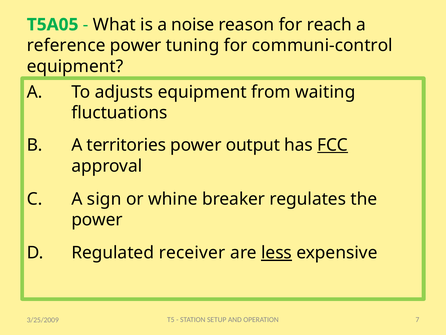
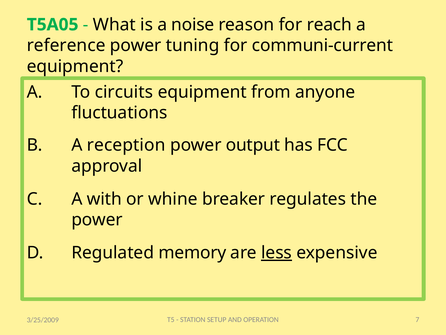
communi-control: communi-control -> communi-current (322, 45)
adjusts: adjusts -> circuits (124, 92)
waiting: waiting -> anyone (325, 92)
territories: territories -> reception (126, 145)
FCC underline: present -> none (333, 145)
sign: sign -> with (104, 199)
receiver: receiver -> memory (192, 252)
